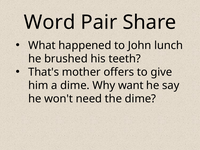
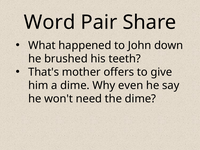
lunch: lunch -> down (169, 45)
want: want -> even (131, 85)
